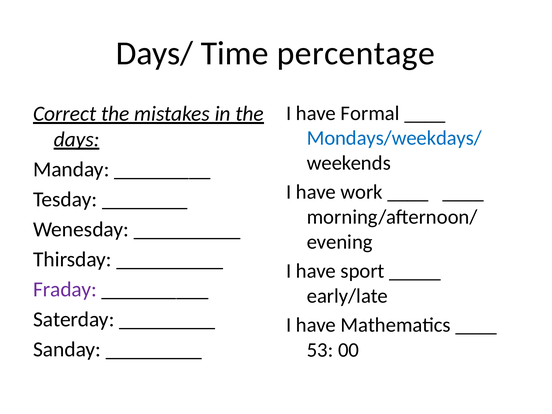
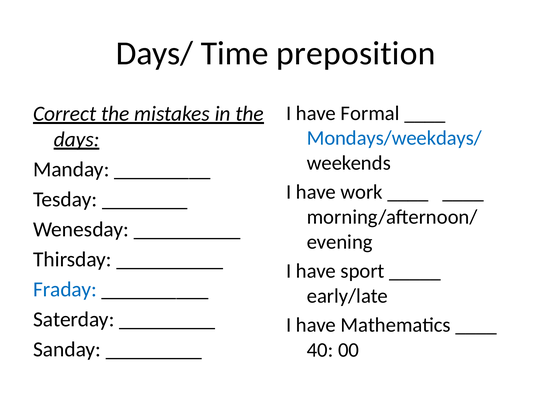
percentage: percentage -> preposition (356, 53)
Fraday colour: purple -> blue (65, 289)
53: 53 -> 40 (320, 350)
